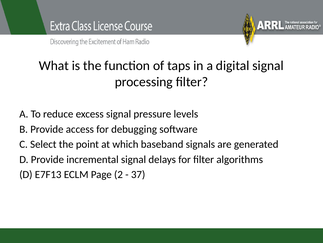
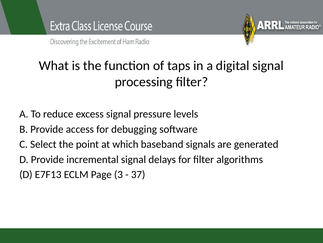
2: 2 -> 3 (118, 174)
